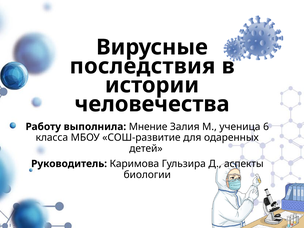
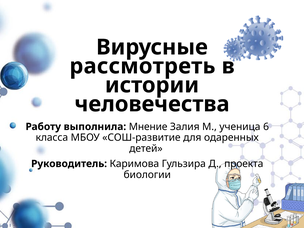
последствия: последствия -> рассмотреть (142, 66)
аспекты: аспекты -> проекта (244, 164)
